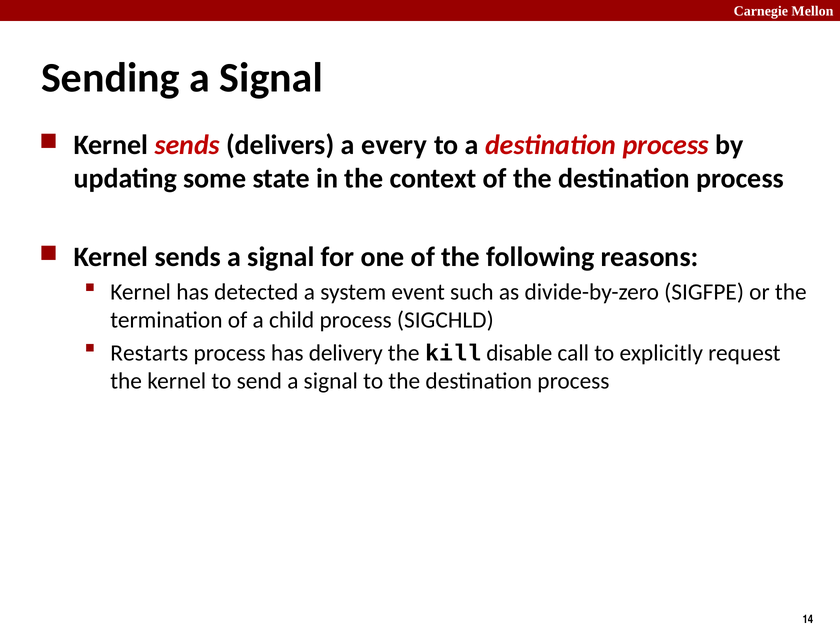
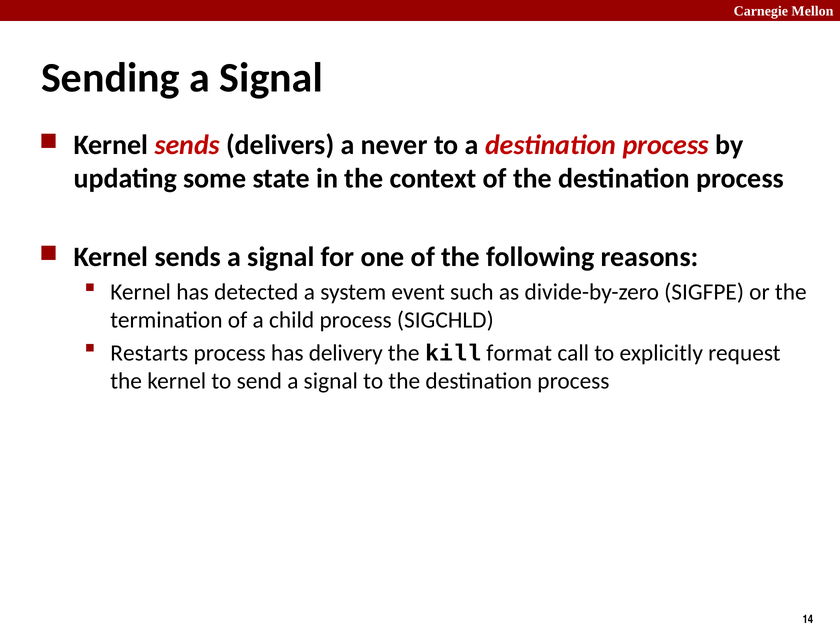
every: every -> never (394, 145)
disable: disable -> format (519, 353)
